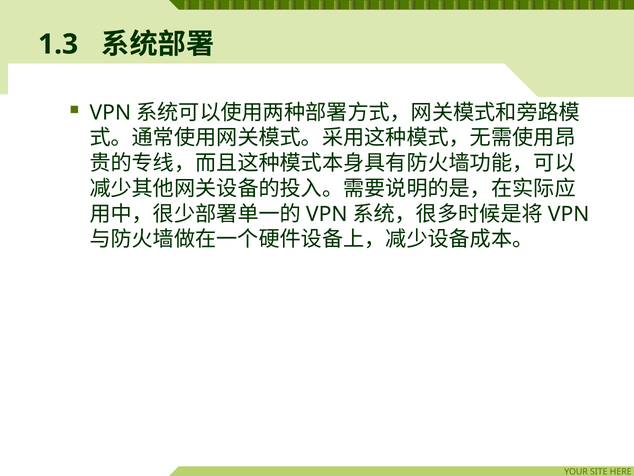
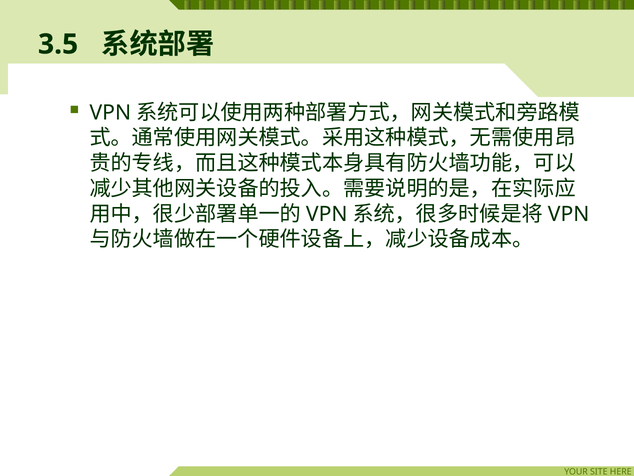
1.3: 1.3 -> 3.5 (58, 44)
